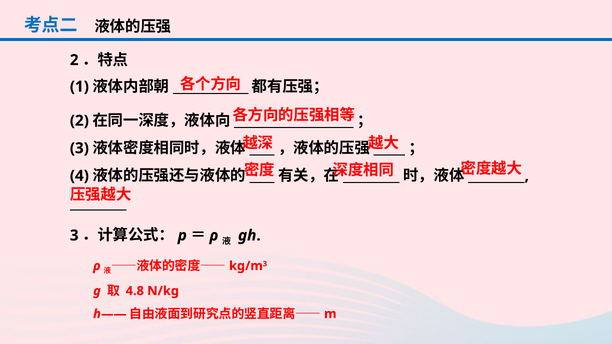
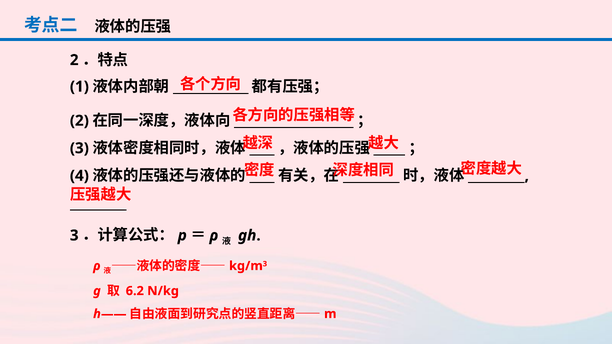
4.8: 4.8 -> 6.2 (135, 291)
